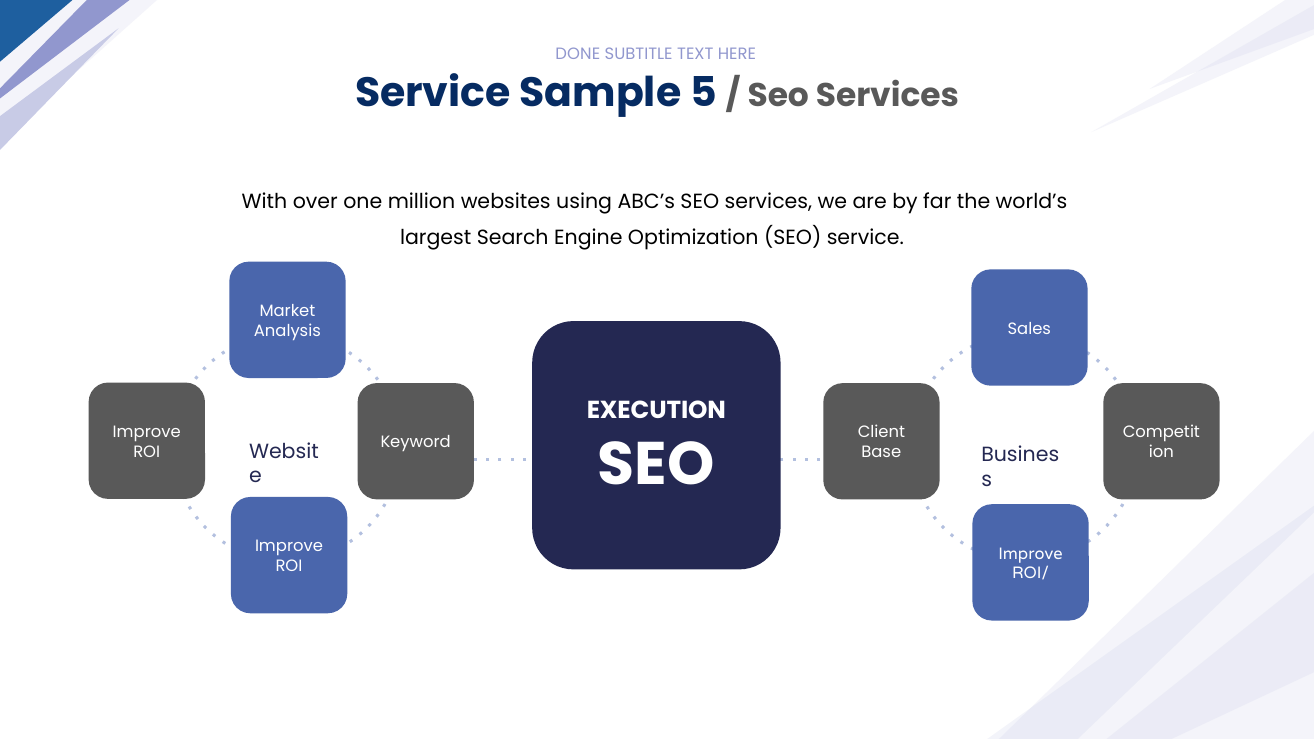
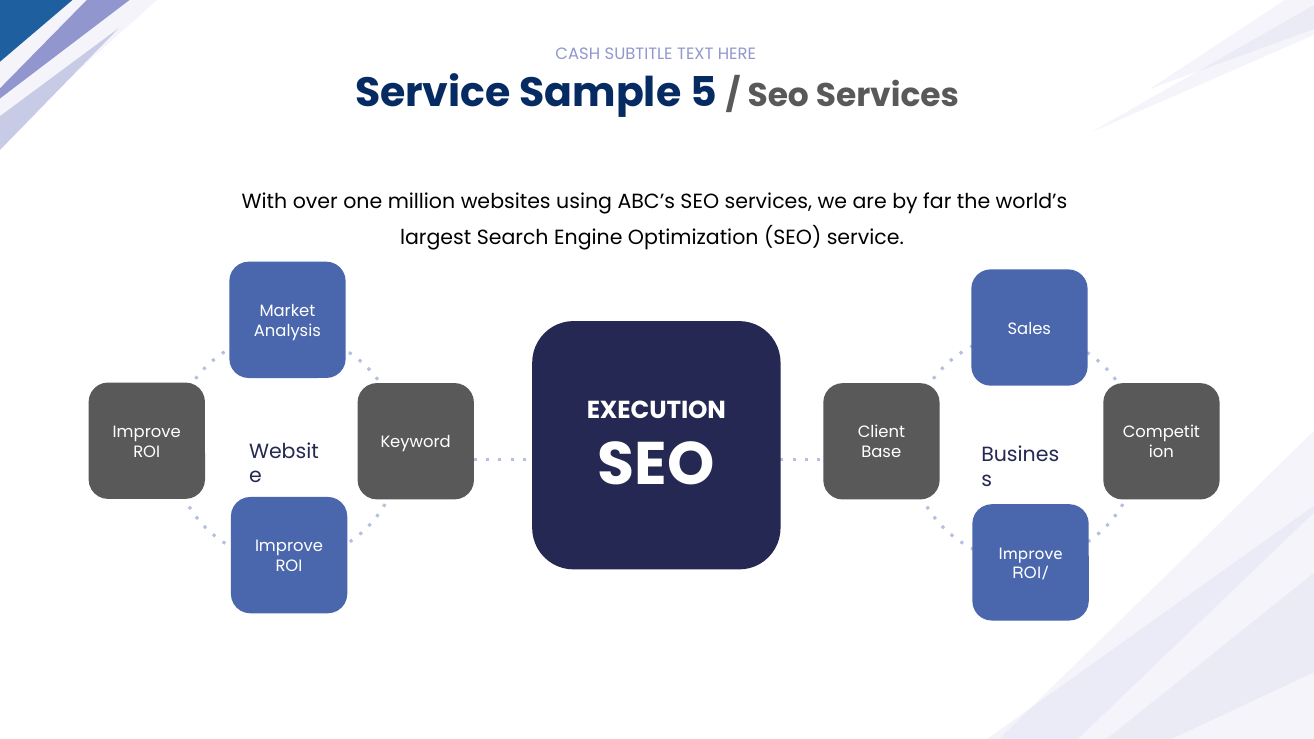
DONE: DONE -> CASH (578, 54)
